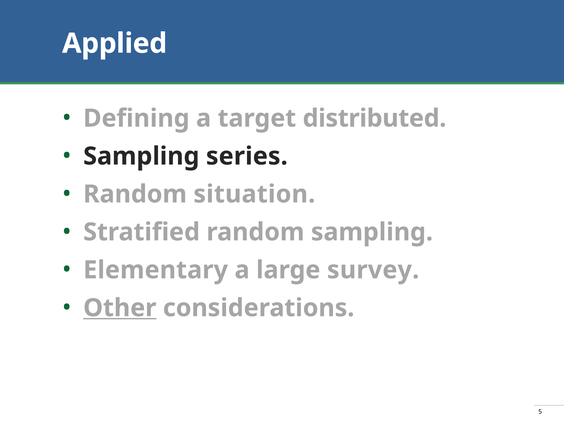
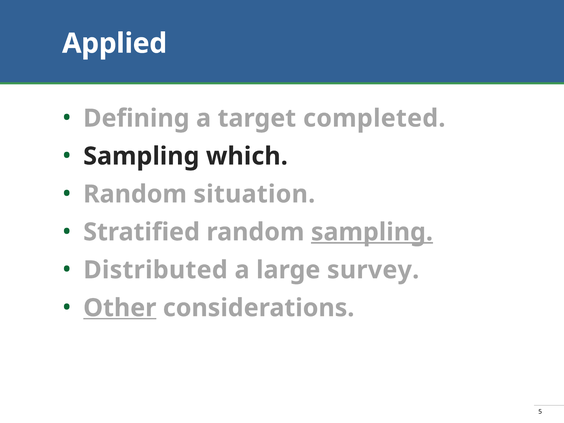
distributed: distributed -> completed (374, 118)
series: series -> which (247, 156)
sampling underline: none -> present (372, 232)
Elementary: Elementary -> Distributed (156, 270)
